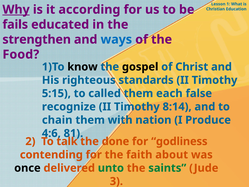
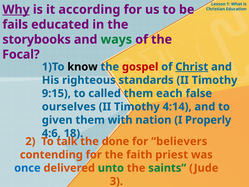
strengthen: strengthen -> storybooks (37, 39)
ways colour: blue -> green (116, 39)
Food: Food -> Focal (21, 54)
gospel colour: black -> red (140, 67)
Christ underline: none -> present (192, 67)
5:15: 5:15 -> 9:15 (56, 93)
recognize: recognize -> ourselves (69, 107)
8:14: 8:14 -> 4:14 (177, 107)
chain: chain -> given (57, 120)
Produce: Produce -> Properly (208, 120)
81: 81 -> 18 (73, 133)
godliness: godliness -> believers (179, 141)
about: about -> priest (172, 155)
once colour: black -> blue (27, 168)
